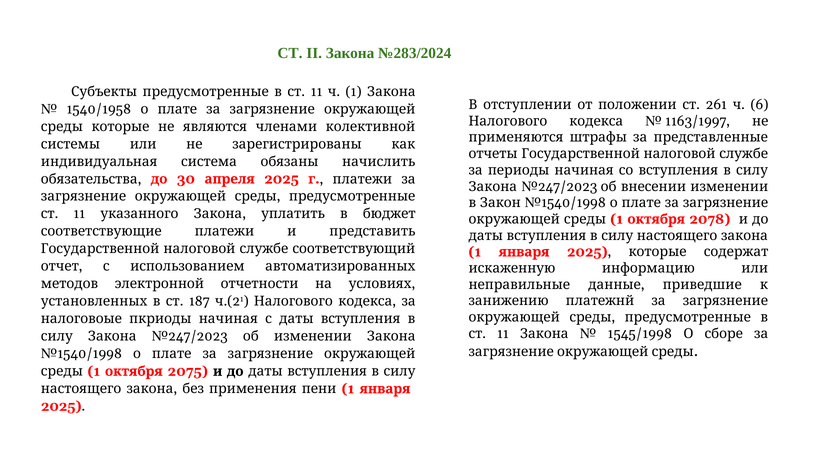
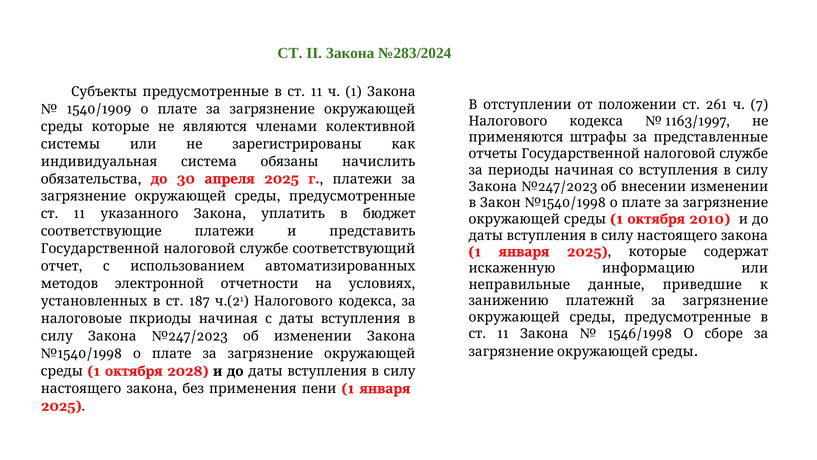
6: 6 -> 7 (759, 105)
1540/1958: 1540/1958 -> 1540/1909 (99, 109)
2078: 2078 -> 2010 (710, 219)
1545/1998: 1545/1998 -> 1546/1998 (640, 333)
2075: 2075 -> 2028 (188, 371)
